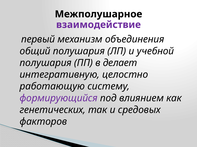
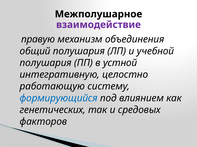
первый: первый -> правую (38, 39)
делает: делает -> устной (120, 63)
формирующийся colour: purple -> blue (59, 99)
